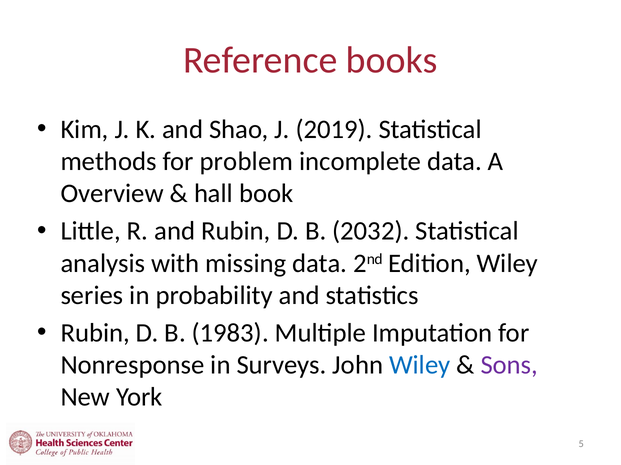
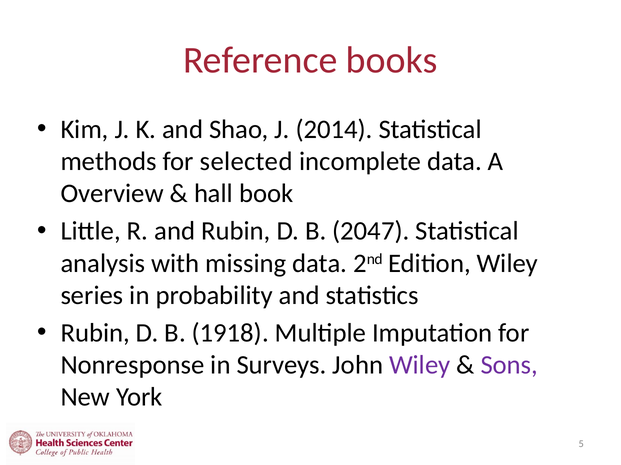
2019: 2019 -> 2014 (334, 130)
problem: problem -> selected (246, 162)
2032: 2032 -> 2047 (371, 232)
1983: 1983 -> 1918 (230, 333)
Wiley colour: blue -> purple (420, 365)
